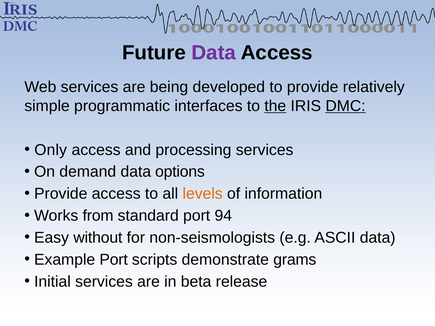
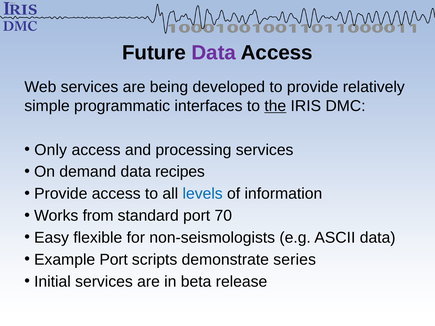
DMC underline: present -> none (346, 106)
options: options -> recipes (180, 172)
levels colour: orange -> blue (203, 194)
94: 94 -> 70 (223, 216)
without: without -> flexible (98, 238)
grams: grams -> series (295, 260)
